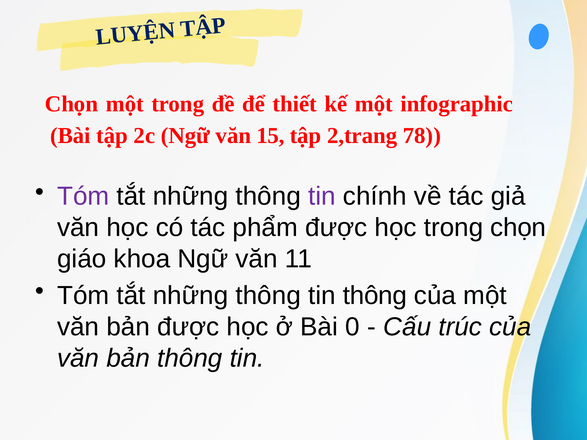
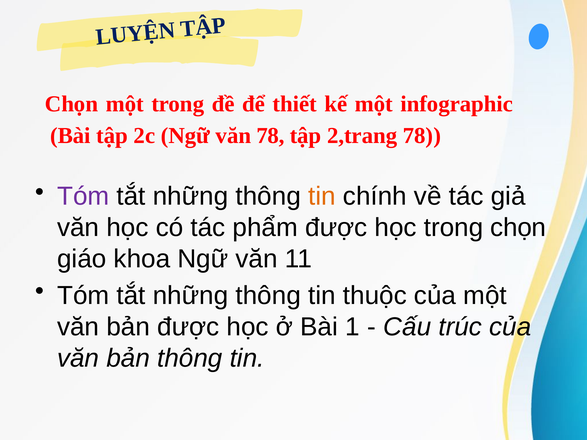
văn 15: 15 -> 78 (270, 136)
tin colour: purple -> orange (322, 196)
tin thông: thông -> thuộc (375, 296)
0: 0 -> 1 (352, 327)
